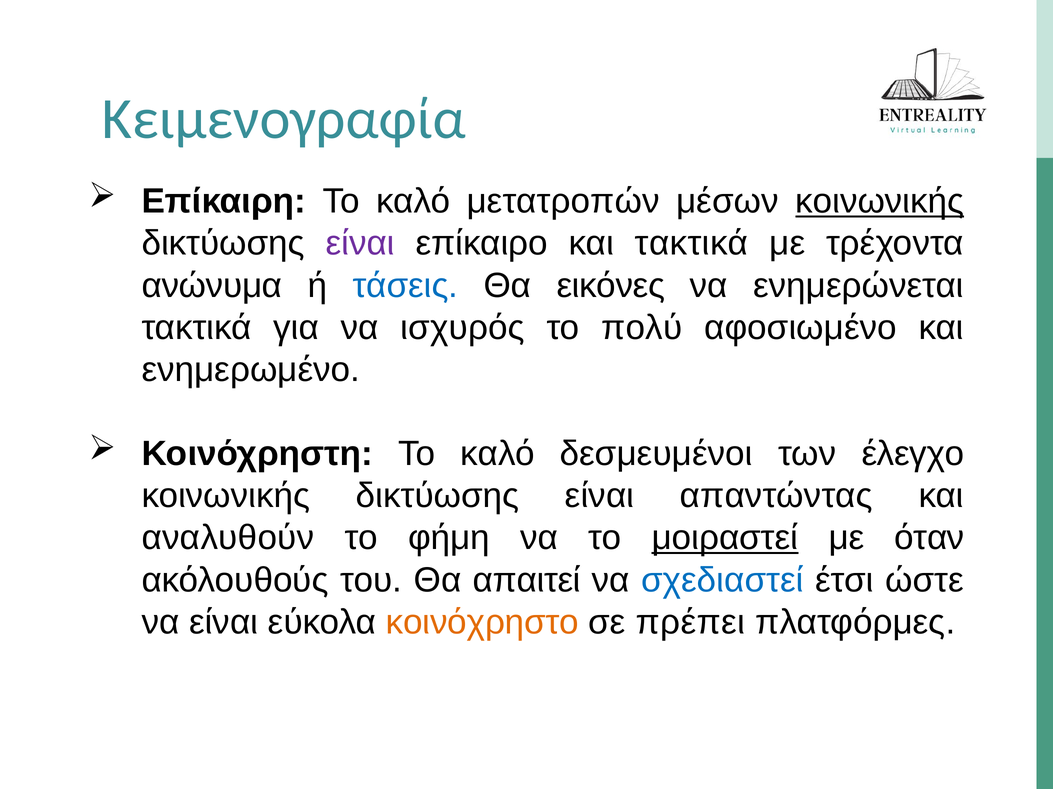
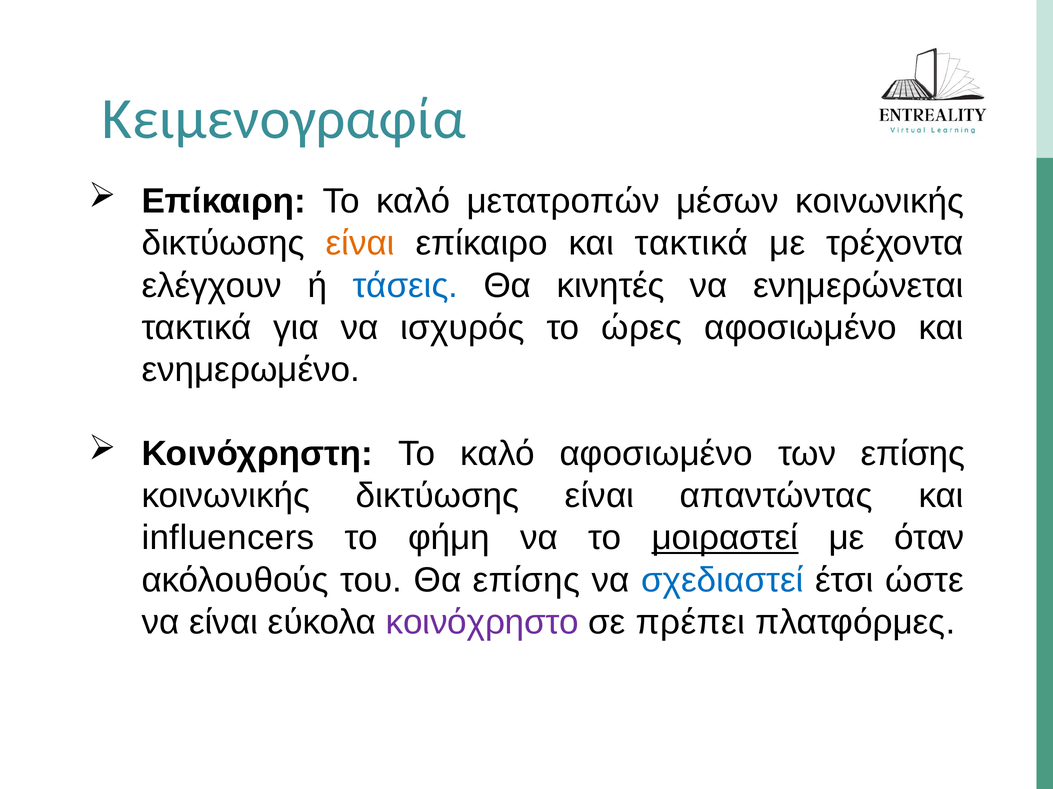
κοινωνικής underline: present -> none (880, 201)
είναι colour: purple -> orange (360, 244)
ανώνυμα: ανώνυμα -> ελέγχουν (212, 286)
εικόνες: εικόνες -> κινητές (611, 286)
πολύ: πολύ -> ώρες (642, 328)
καλό δεσμευμένοι: δεσμευμένοι -> αφοσιωμένο (656, 454)
των έλεγχο: έλεγχο -> επίσης (913, 454)
αναλυθούν: αναλυθούν -> influencers (228, 538)
Θα απαιτεί: απαιτεί -> επίσης (526, 581)
κοινόχρηστο colour: orange -> purple (482, 623)
